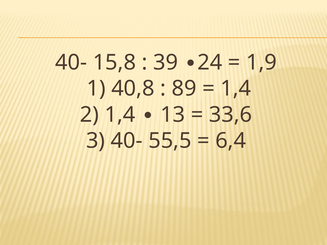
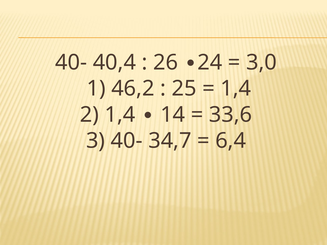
15,8: 15,8 -> 40,4 (114, 62)
39: 39 -> 26 (166, 62)
1,9: 1,9 -> 3,0 (261, 62)
40,8: 40,8 -> 46,2 (133, 89)
89: 89 -> 25 (184, 89)
13: 13 -> 14 (173, 115)
55,5: 55,5 -> 34,7 (170, 141)
